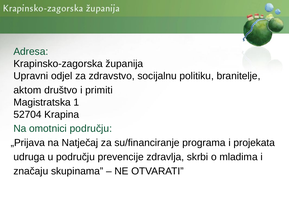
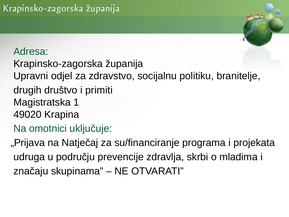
aktom: aktom -> drugih (27, 90)
52704: 52704 -> 49020 (27, 114)
omotnici području: području -> uključuje (91, 129)
